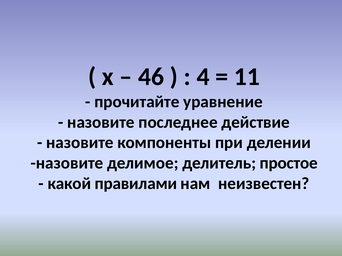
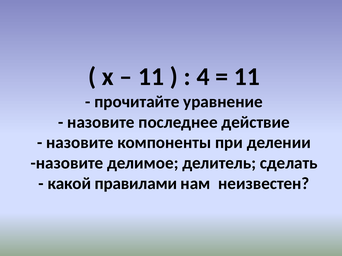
46: 46 -> 11 (151, 77)
простое: простое -> сделать (289, 163)
